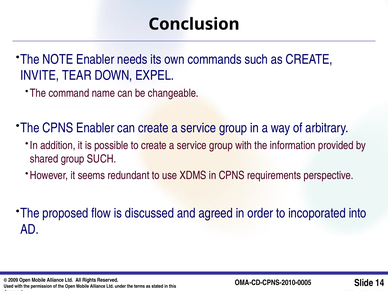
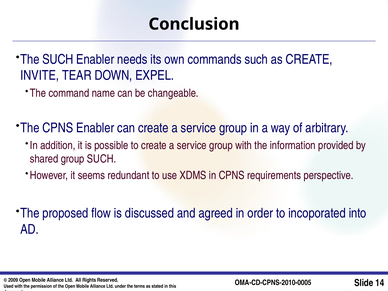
The NOTE: NOTE -> SUCH (58, 59)
